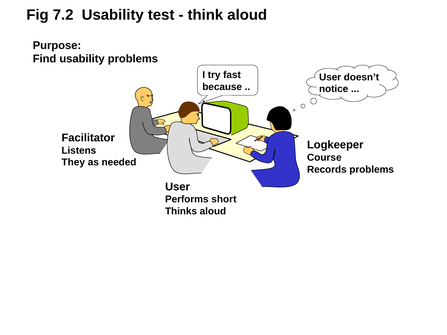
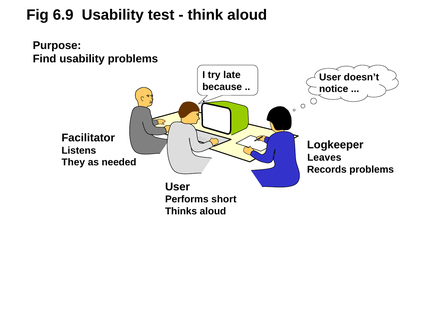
7.2: 7.2 -> 6.9 (63, 15)
fast: fast -> late (232, 75)
Course: Course -> Leaves (324, 158)
